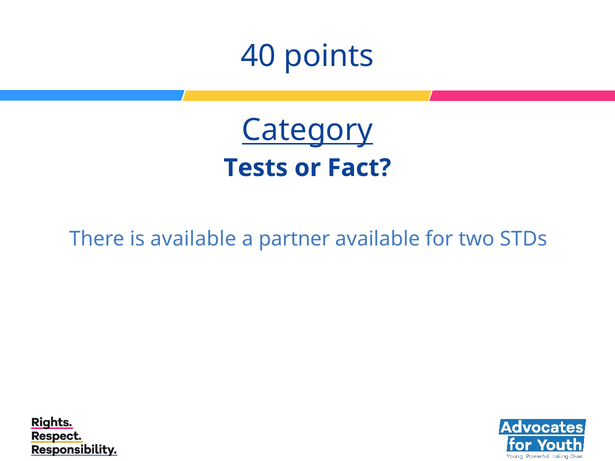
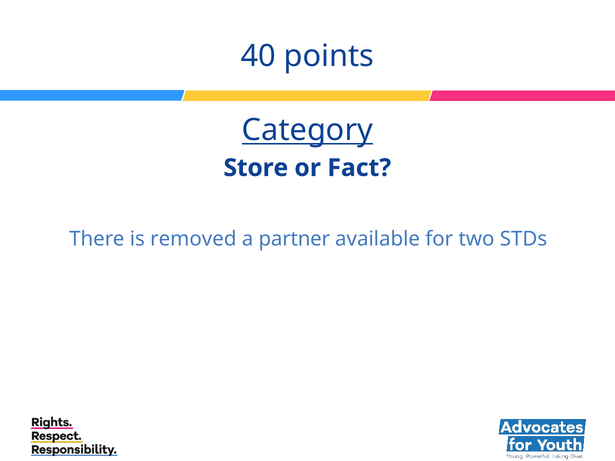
Tests: Tests -> Store (256, 168)
is available: available -> removed (193, 239)
